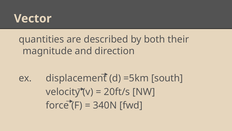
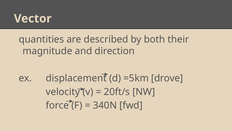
south: south -> drove (167, 78)
